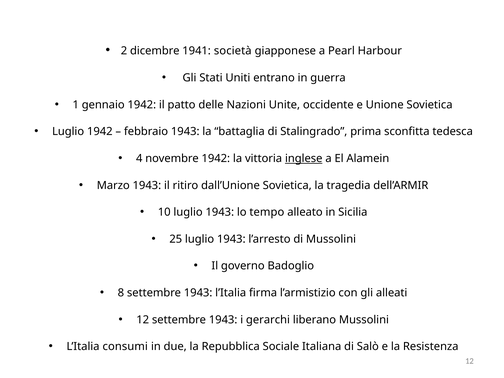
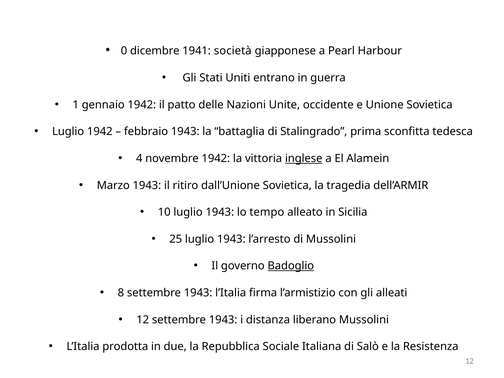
2: 2 -> 0 (124, 51)
Badoglio underline: none -> present (291, 266)
gerarchi: gerarchi -> distanza (268, 320)
consumi: consumi -> prodotta (125, 347)
